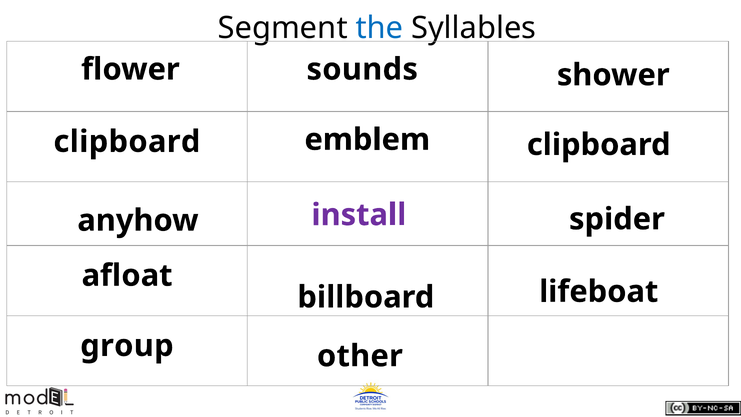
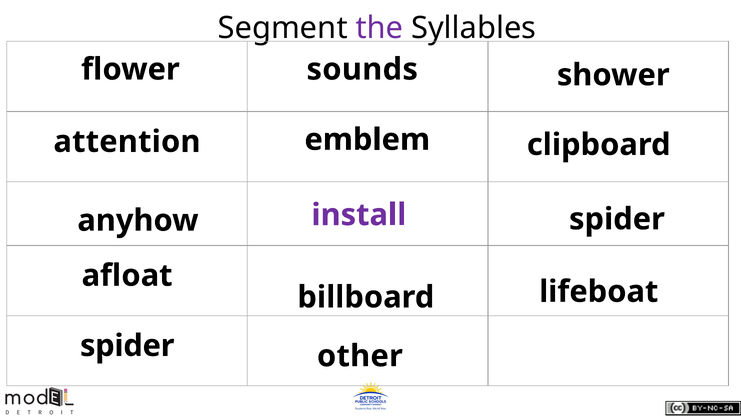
the colour: blue -> purple (379, 28)
clipboard: clipboard -> attention (127, 142)
group: group -> spider (127, 346)
